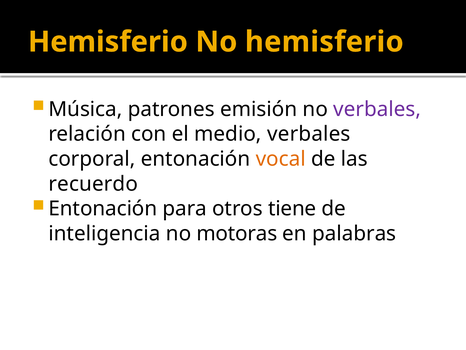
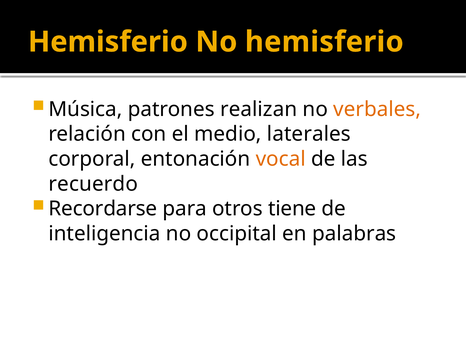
emisión: emisión -> realizan (259, 109)
verbales colour: purple -> orange (377, 109)
medio verbales: verbales -> laterales (309, 134)
Entonación: Entonación -> Recordarse (103, 208)
motoras: motoras -> occipital (237, 233)
